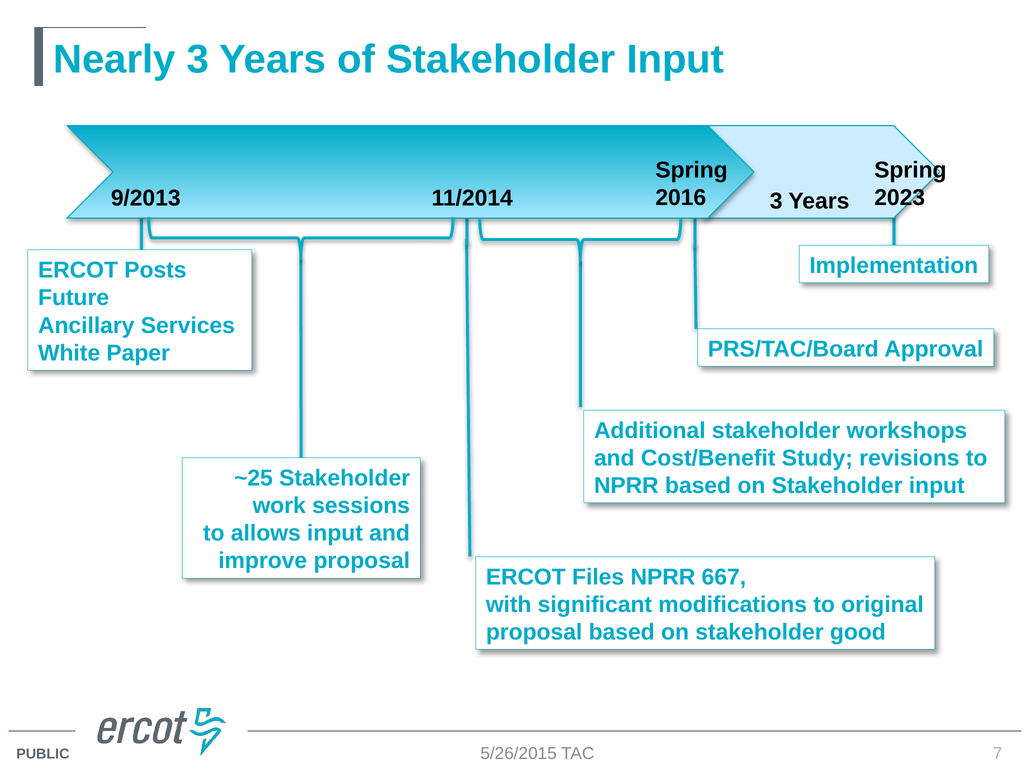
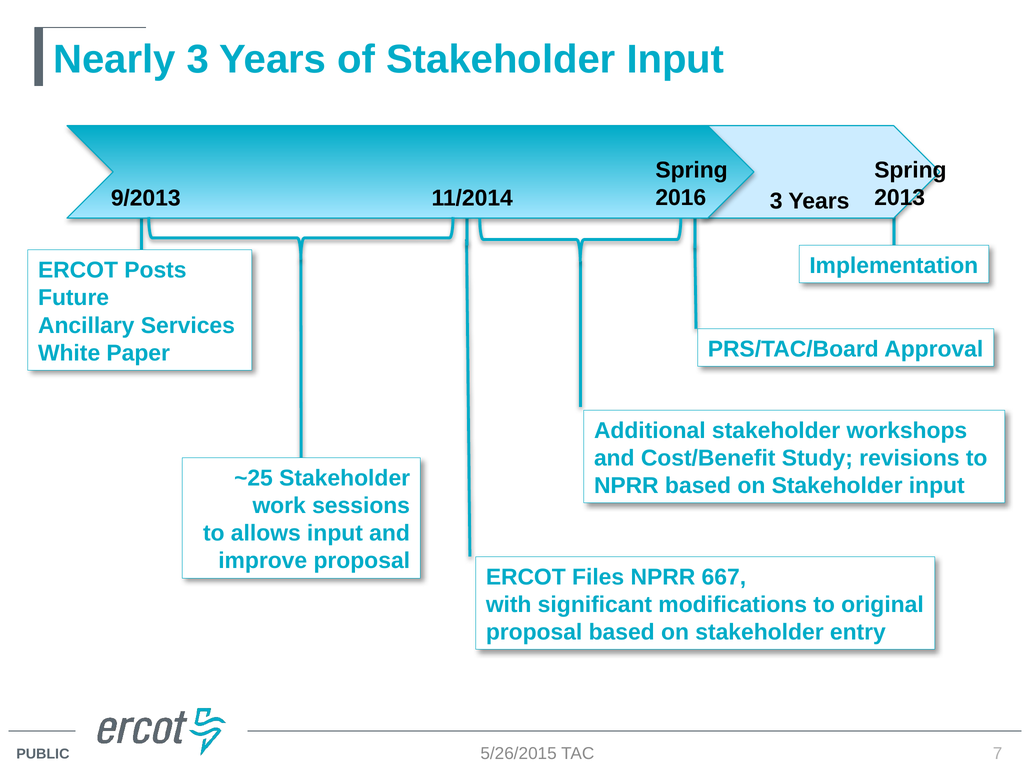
2023: 2023 -> 2013 (900, 198)
good: good -> entry (858, 632)
